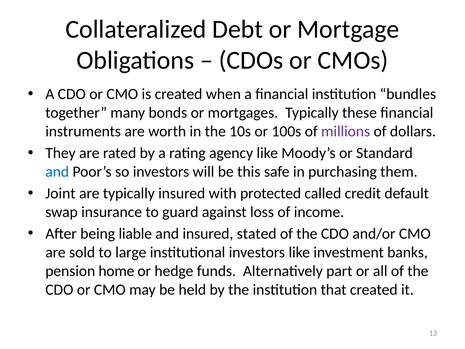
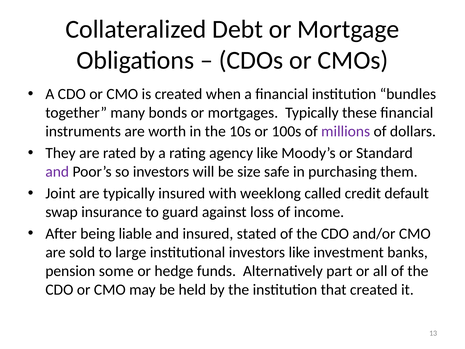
and colour: blue -> purple (57, 172)
this: this -> size (249, 172)
protected: protected -> weeklong (271, 193)
home: home -> some (116, 271)
